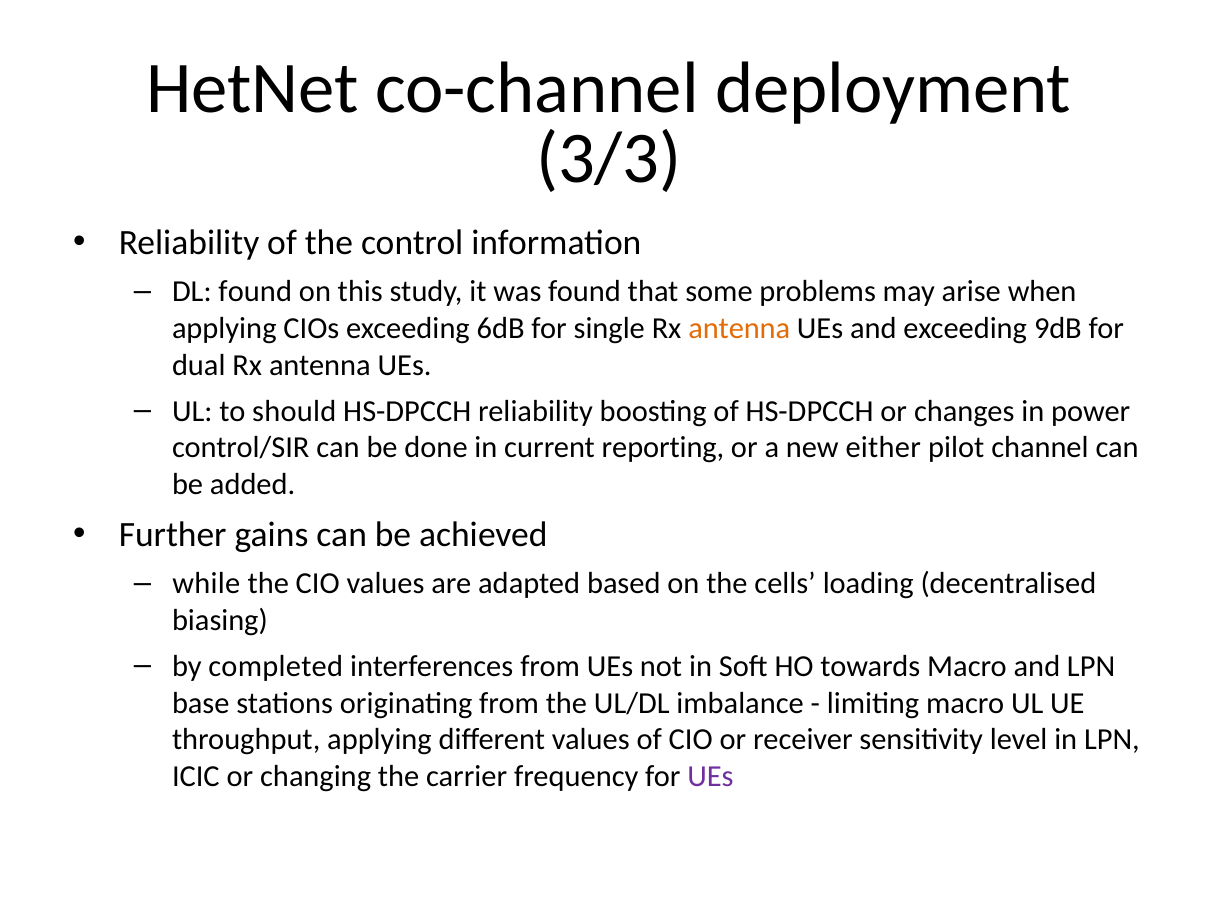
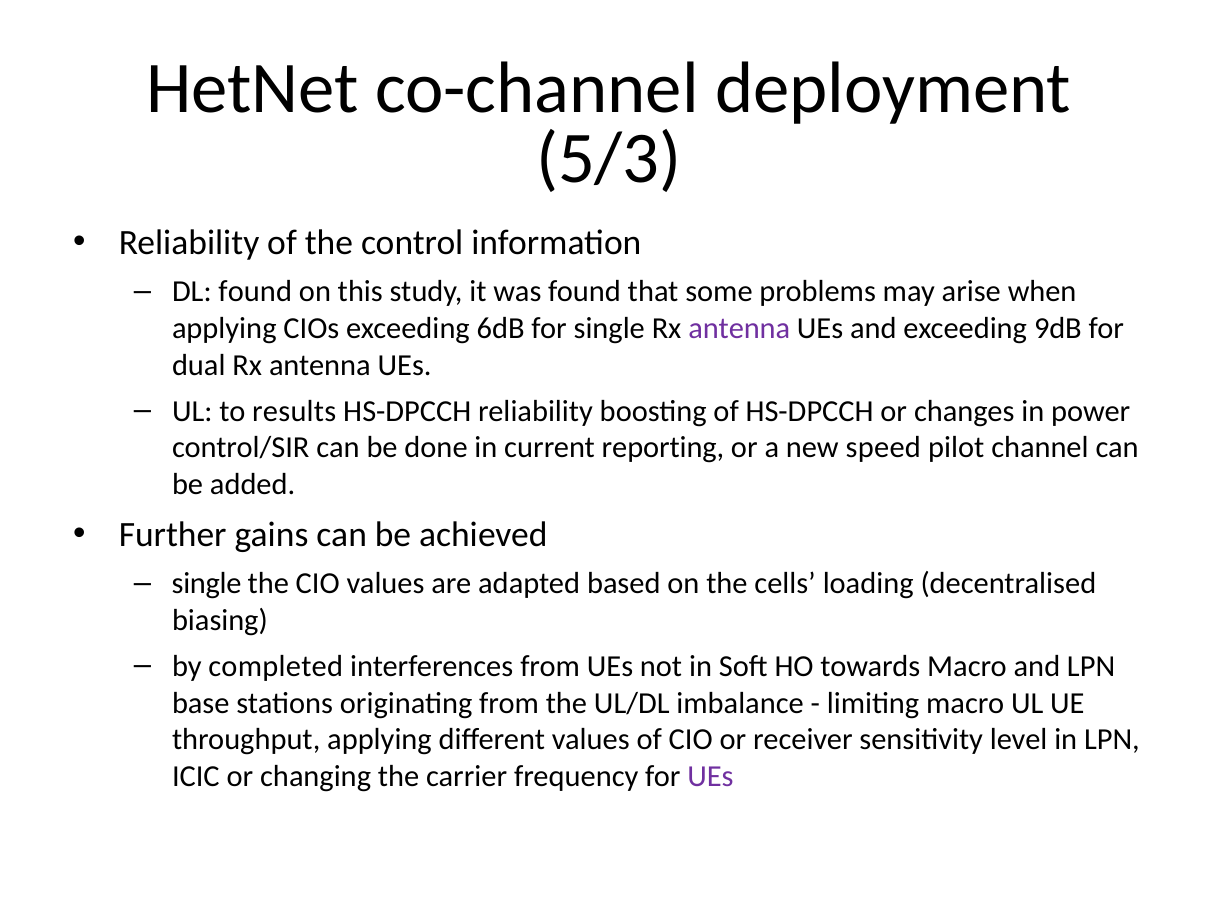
3/3: 3/3 -> 5/3 (609, 159)
antenna colour: orange -> purple (739, 328)
should: should -> results (294, 411)
either: either -> speed (883, 447)
while: while -> single (207, 583)
